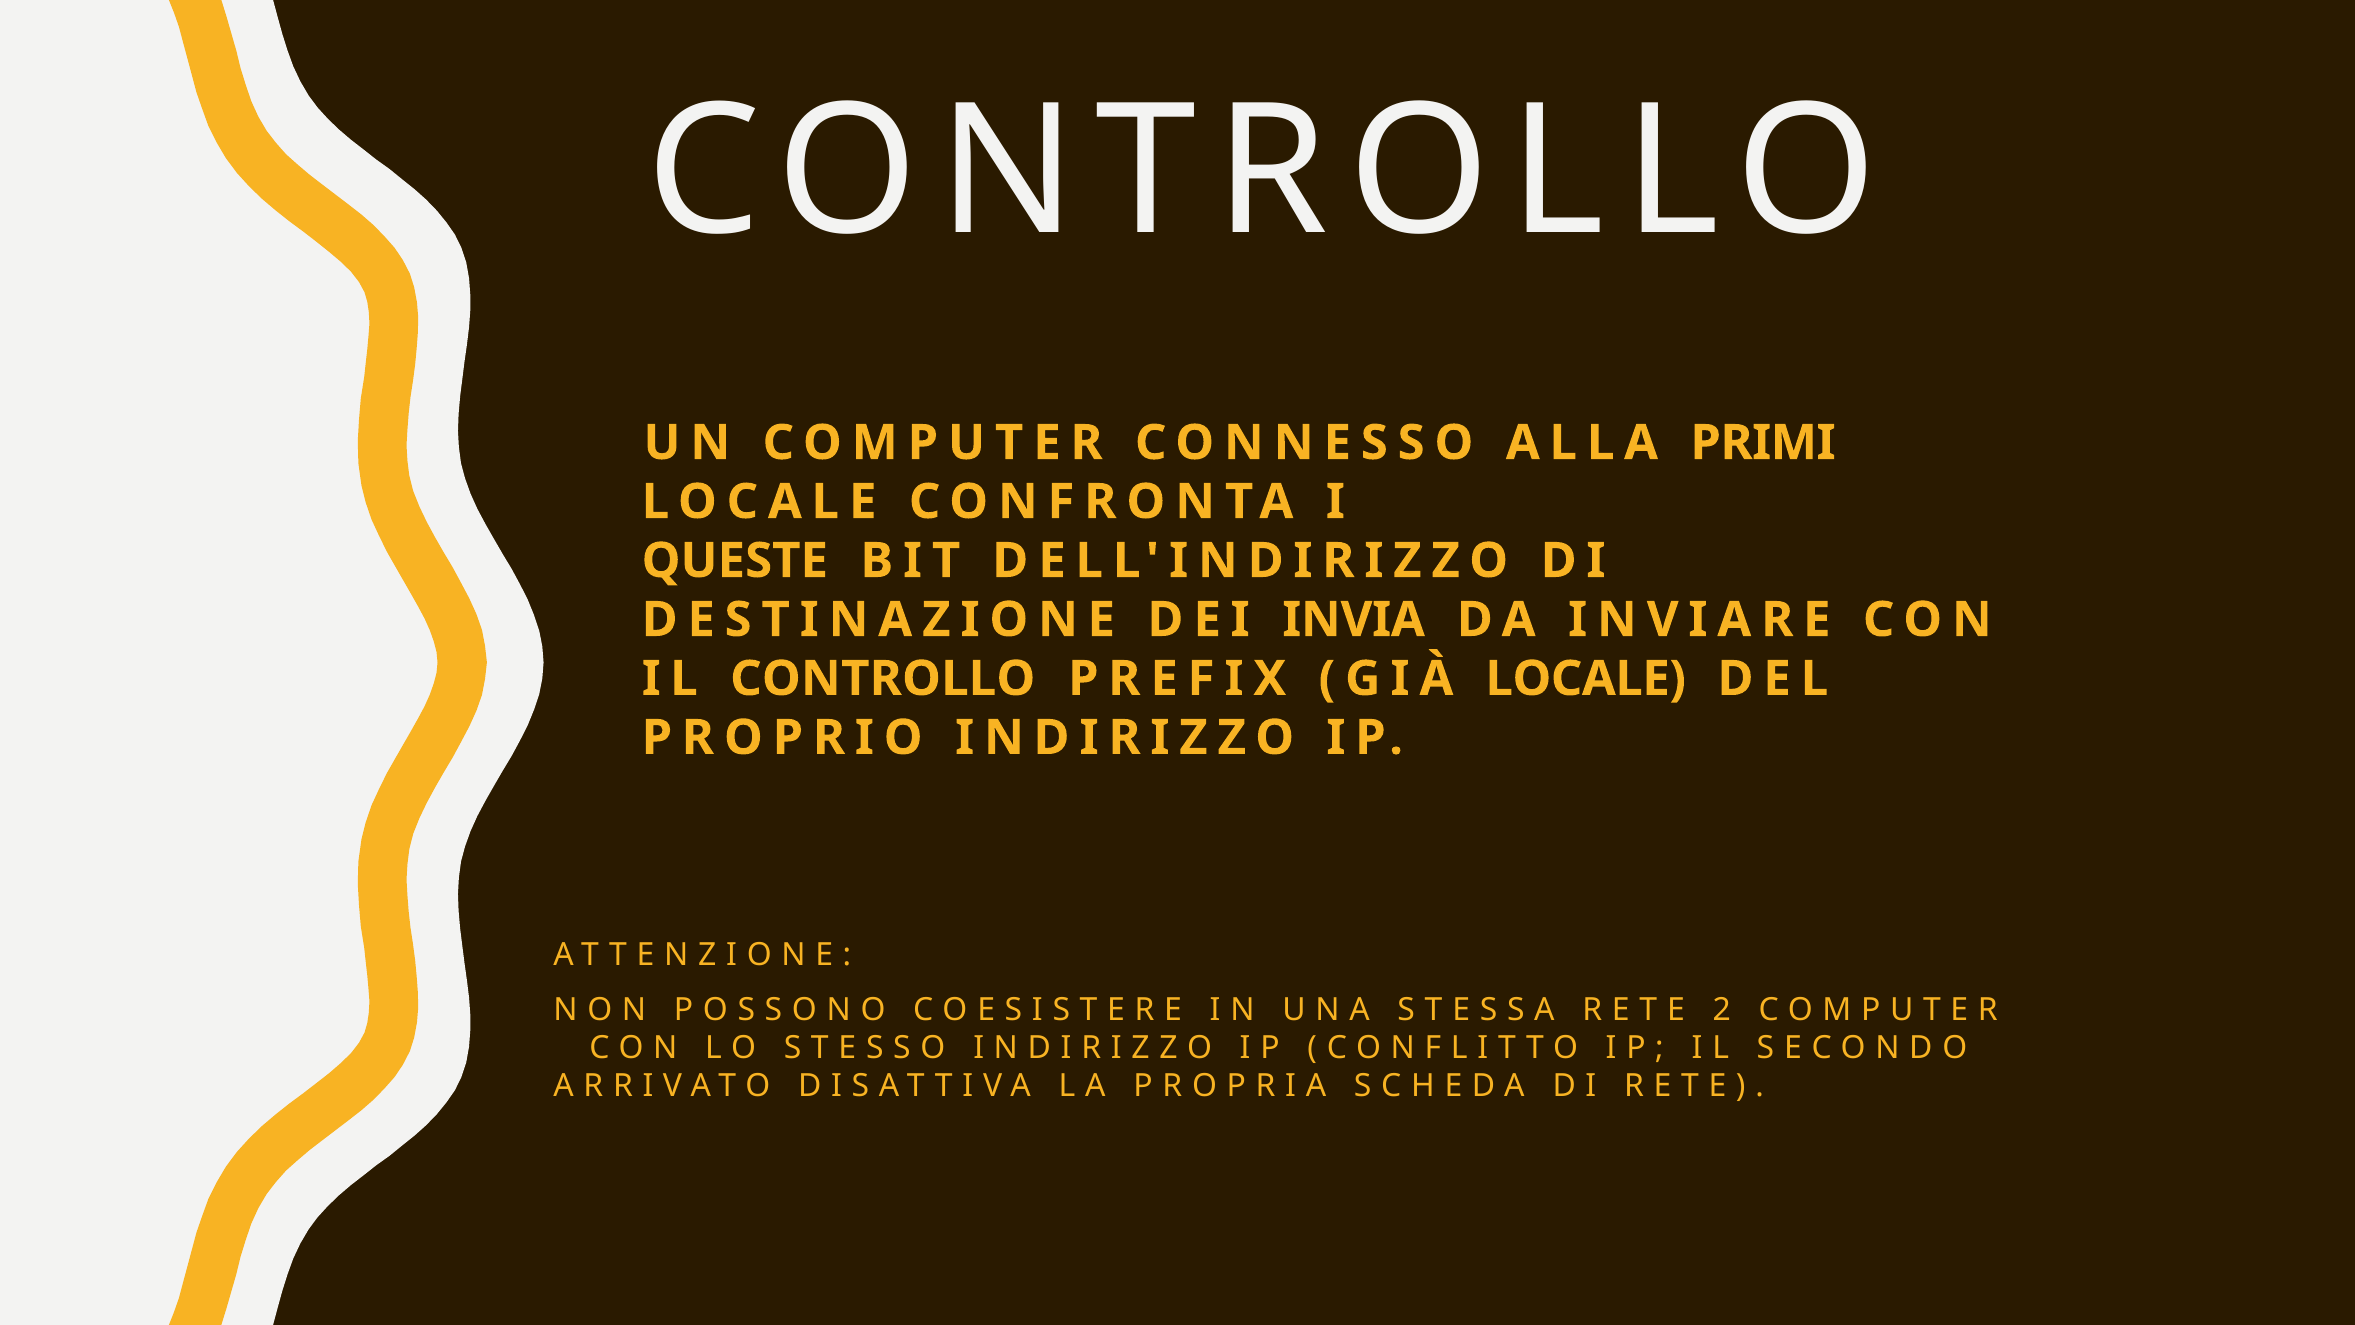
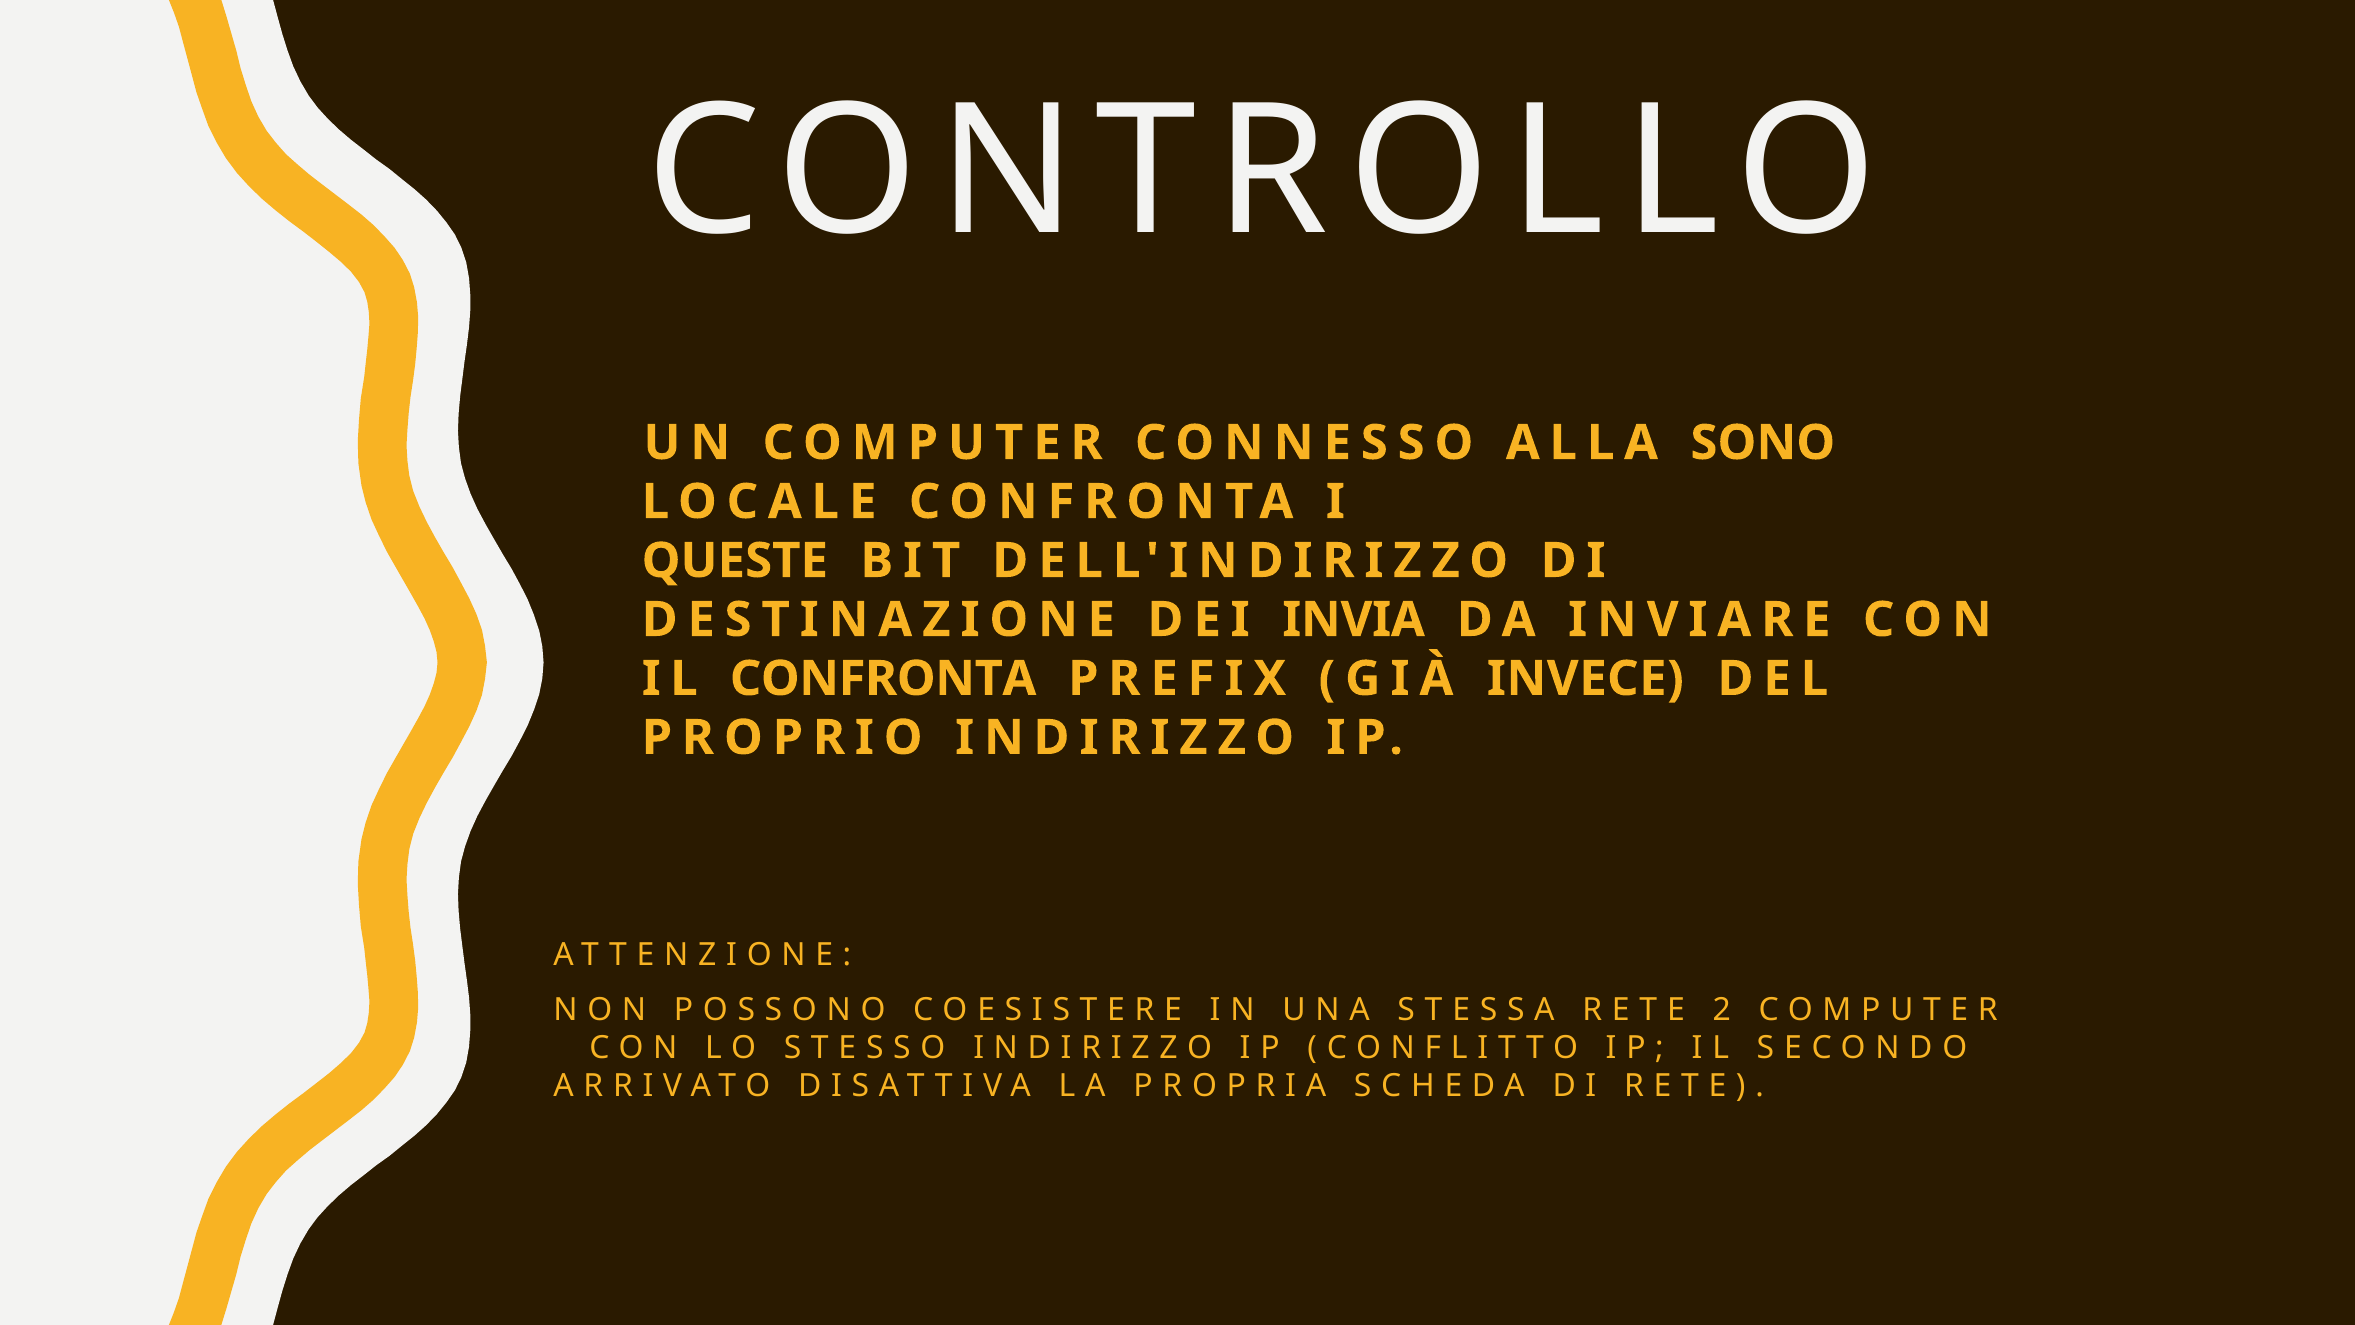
PRIMI: PRIMI -> SONO (1763, 443)
IL CONTROLLO: CONTROLLO -> CONFRONTA (883, 679)
GIÀ LOCALE: LOCALE -> INVECE (1585, 679)
